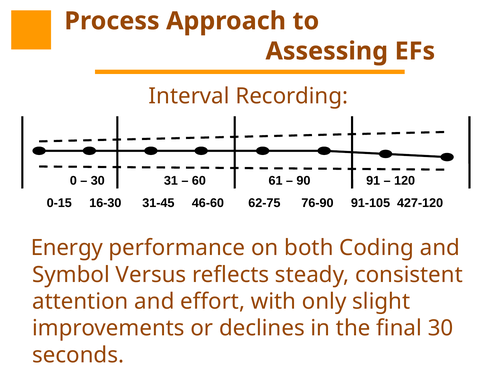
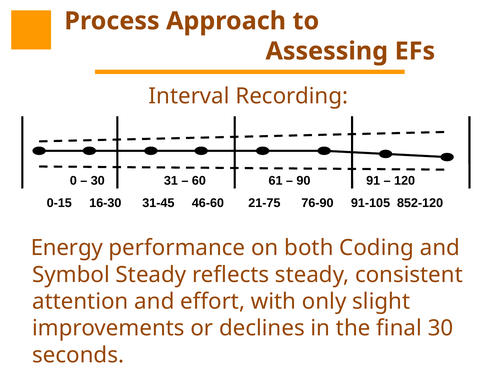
62-75: 62-75 -> 21-75 (264, 203)
427-120: 427-120 -> 852-120 (420, 203)
Symbol Versus: Versus -> Steady (151, 275)
